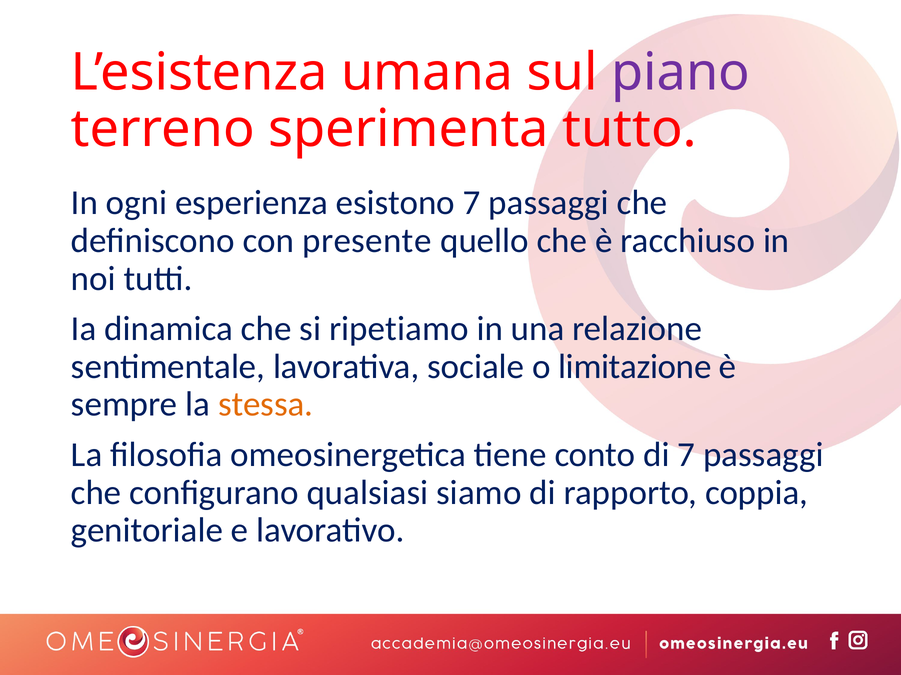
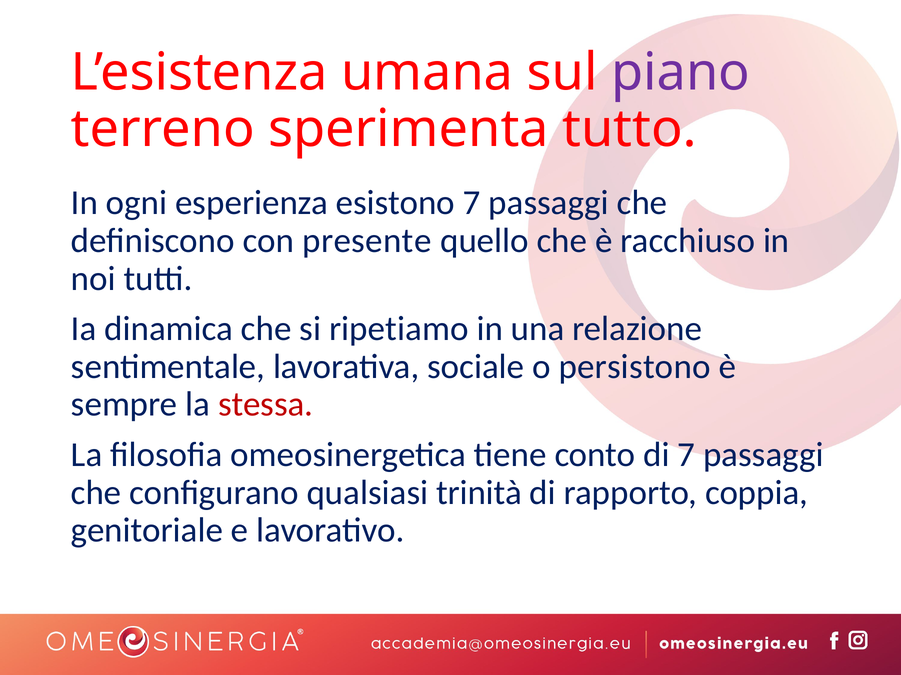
limitazione: limitazione -> persistono (635, 367)
stessa colour: orange -> red (266, 405)
siamo: siamo -> trinità (479, 493)
